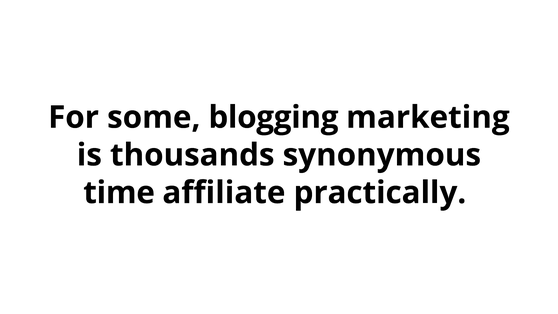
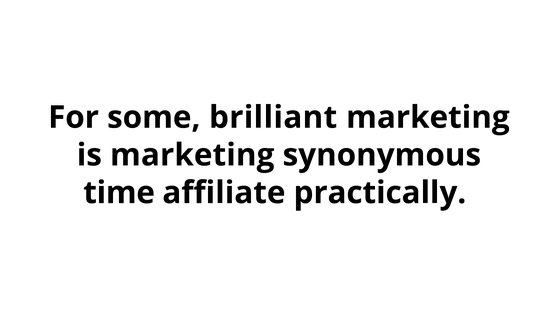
blogging: blogging -> brilliant (273, 117)
is thousands: thousands -> marketing (192, 155)
